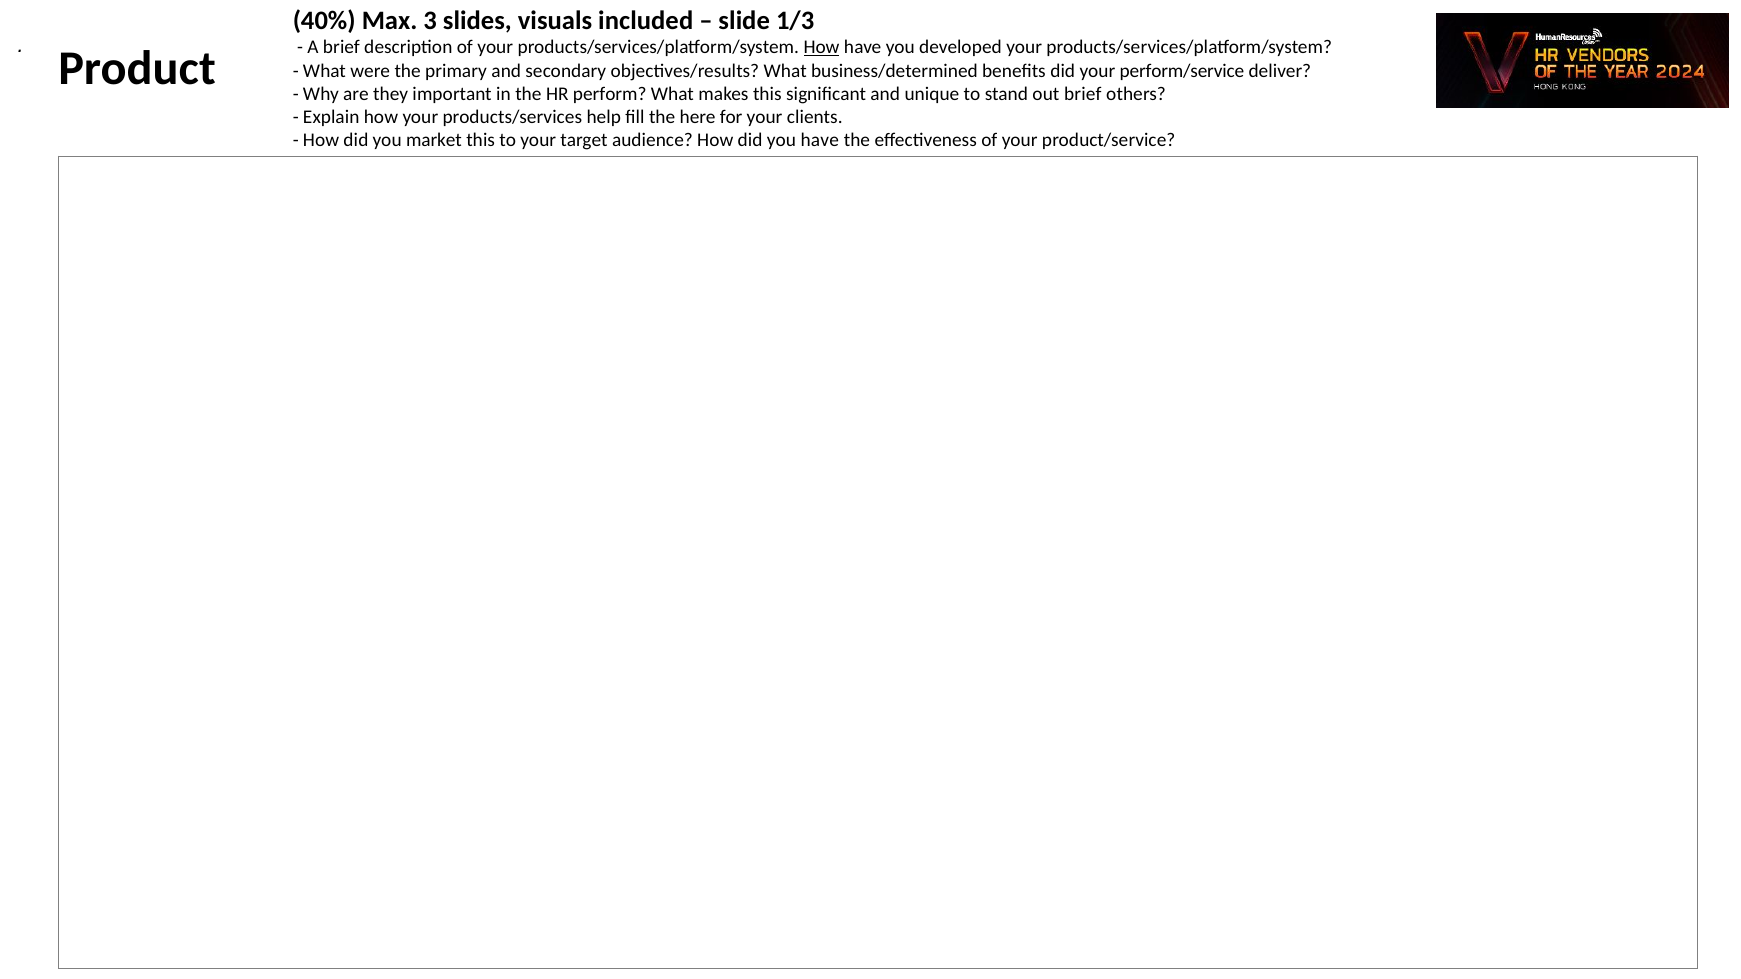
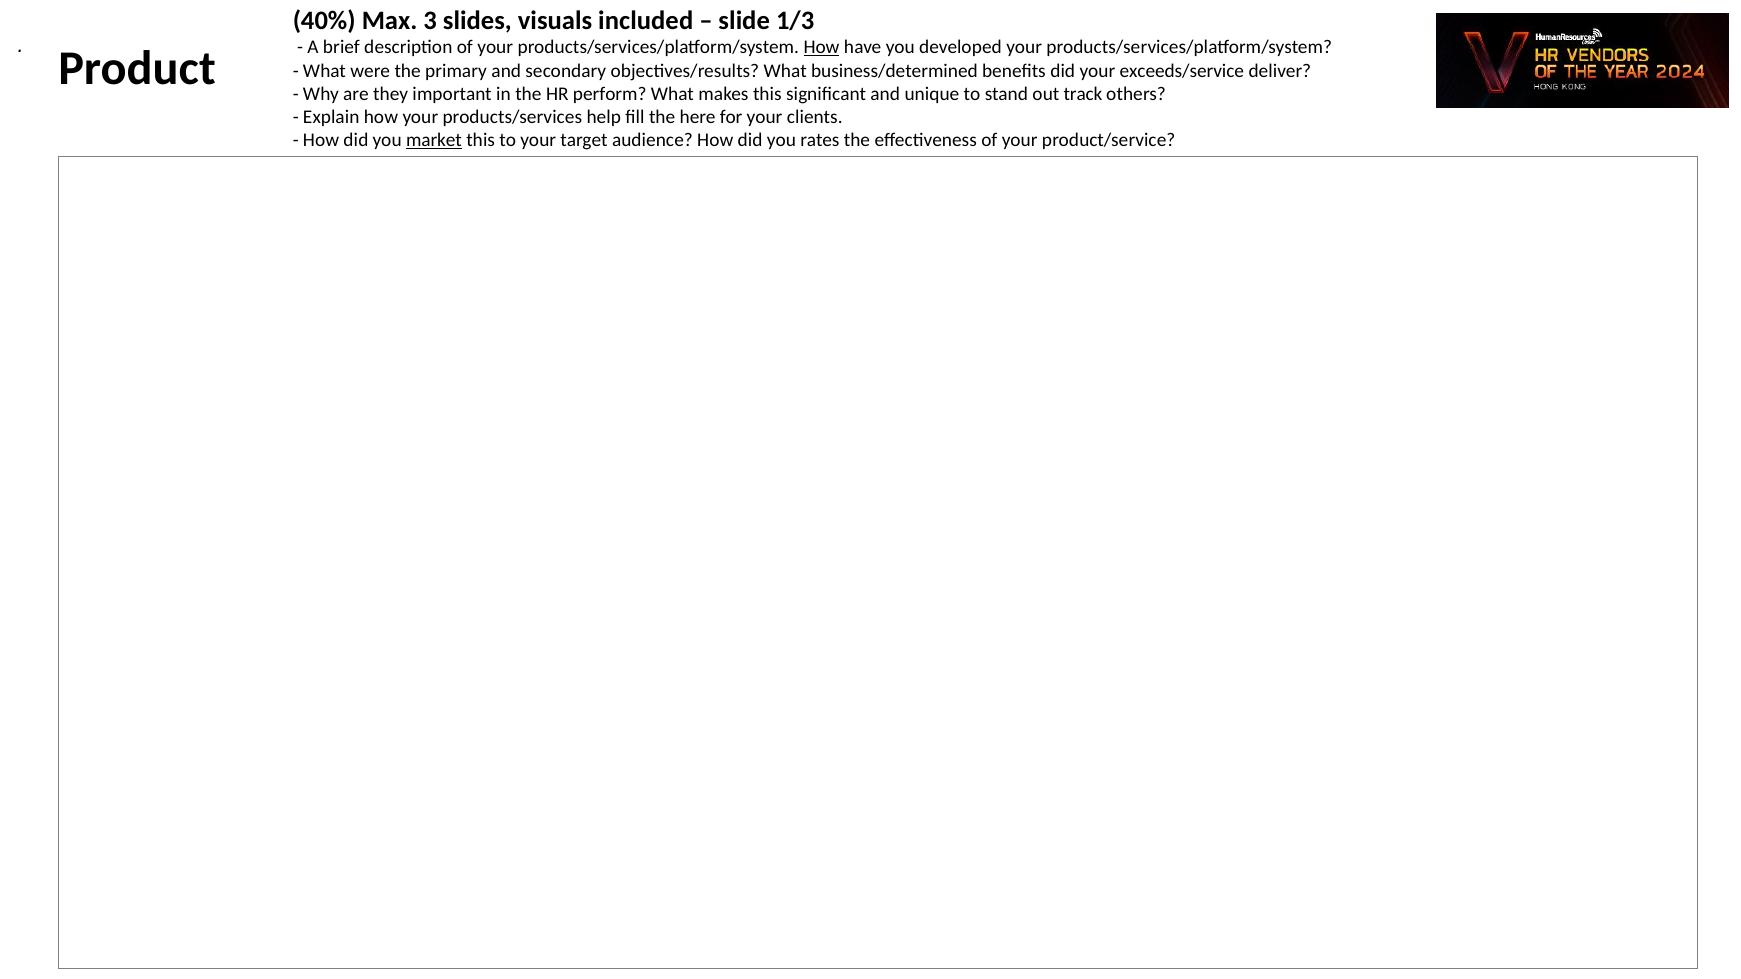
perform/service: perform/service -> exceeds/service (1182, 71)
out brief: brief -> track (1083, 94)
market underline: none -> present (434, 140)
you have: have -> rates (820, 140)
